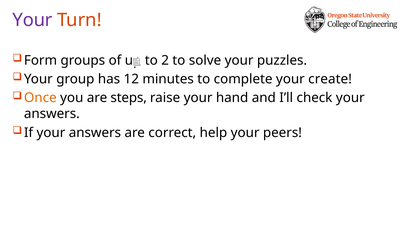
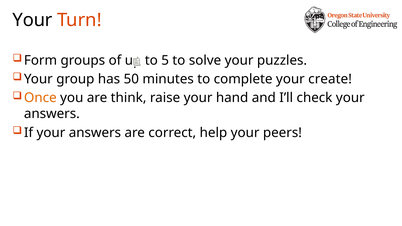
Your colour: purple -> black (33, 20)
2: 2 -> 5 (165, 60)
12: 12 -> 50 (131, 79)
steps: steps -> think (129, 98)
